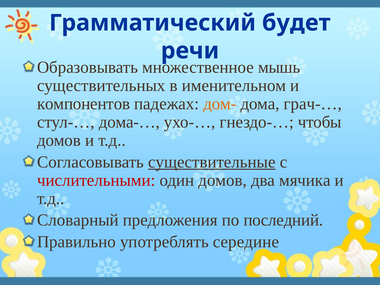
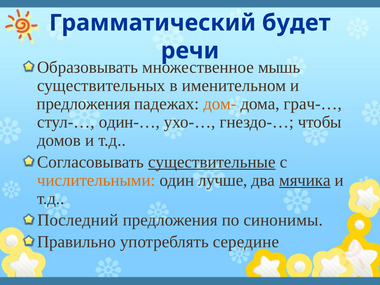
компонентов: компонентов -> предложения (84, 104)
дома-…: дома-… -> один-… (129, 122)
числительными colour: red -> orange (96, 180)
один домов: домов -> лучше (223, 180)
мячика underline: none -> present (305, 180)
Словарный: Словарный -> Последний (78, 220)
последний: последний -> синонимы (283, 220)
